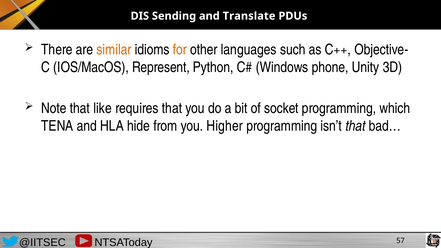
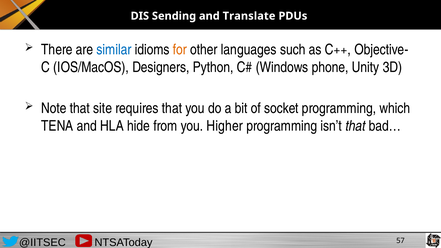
similar colour: orange -> blue (114, 50)
Represent: Represent -> Designers (161, 67)
like: like -> site (103, 108)
